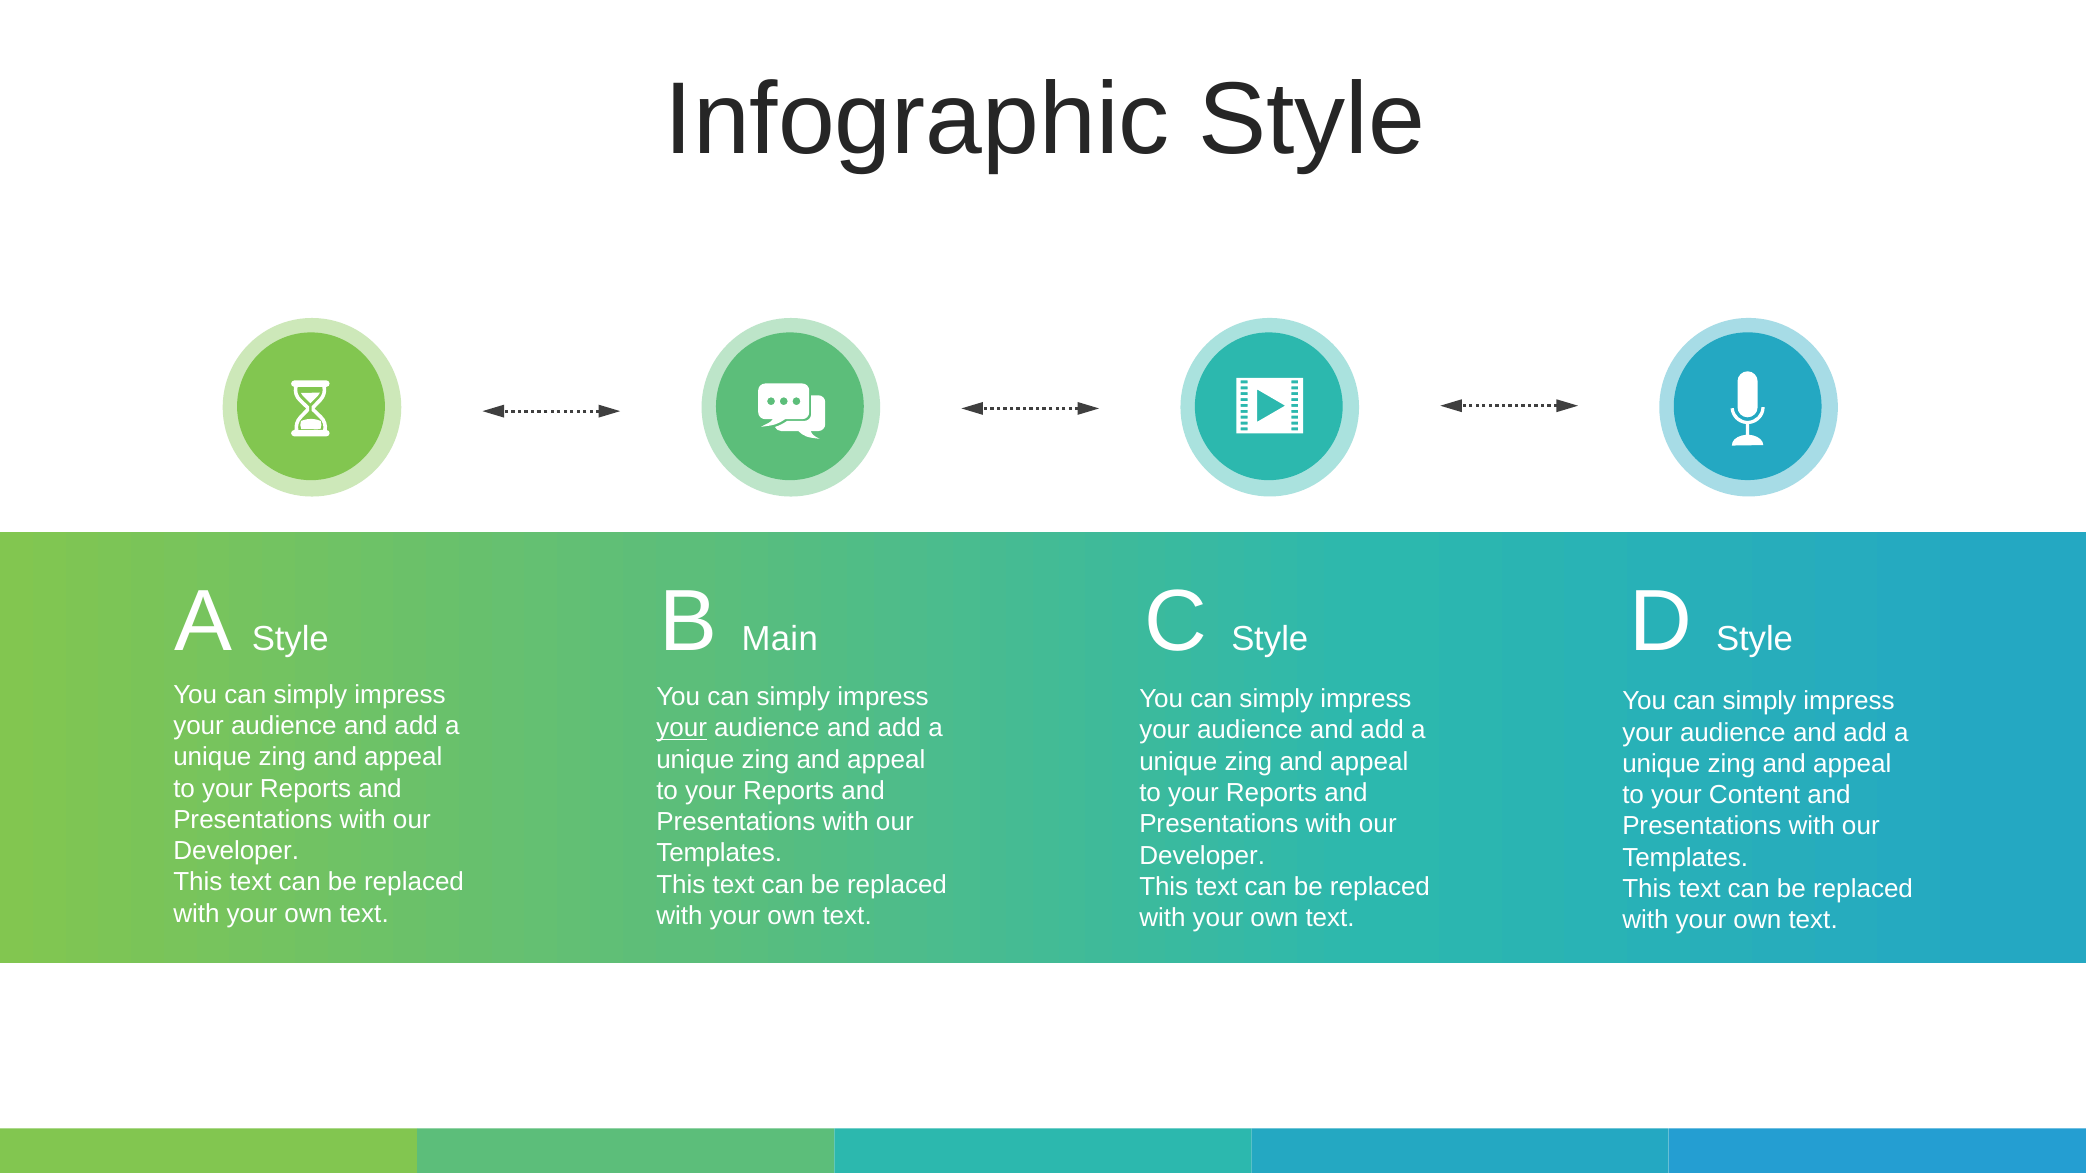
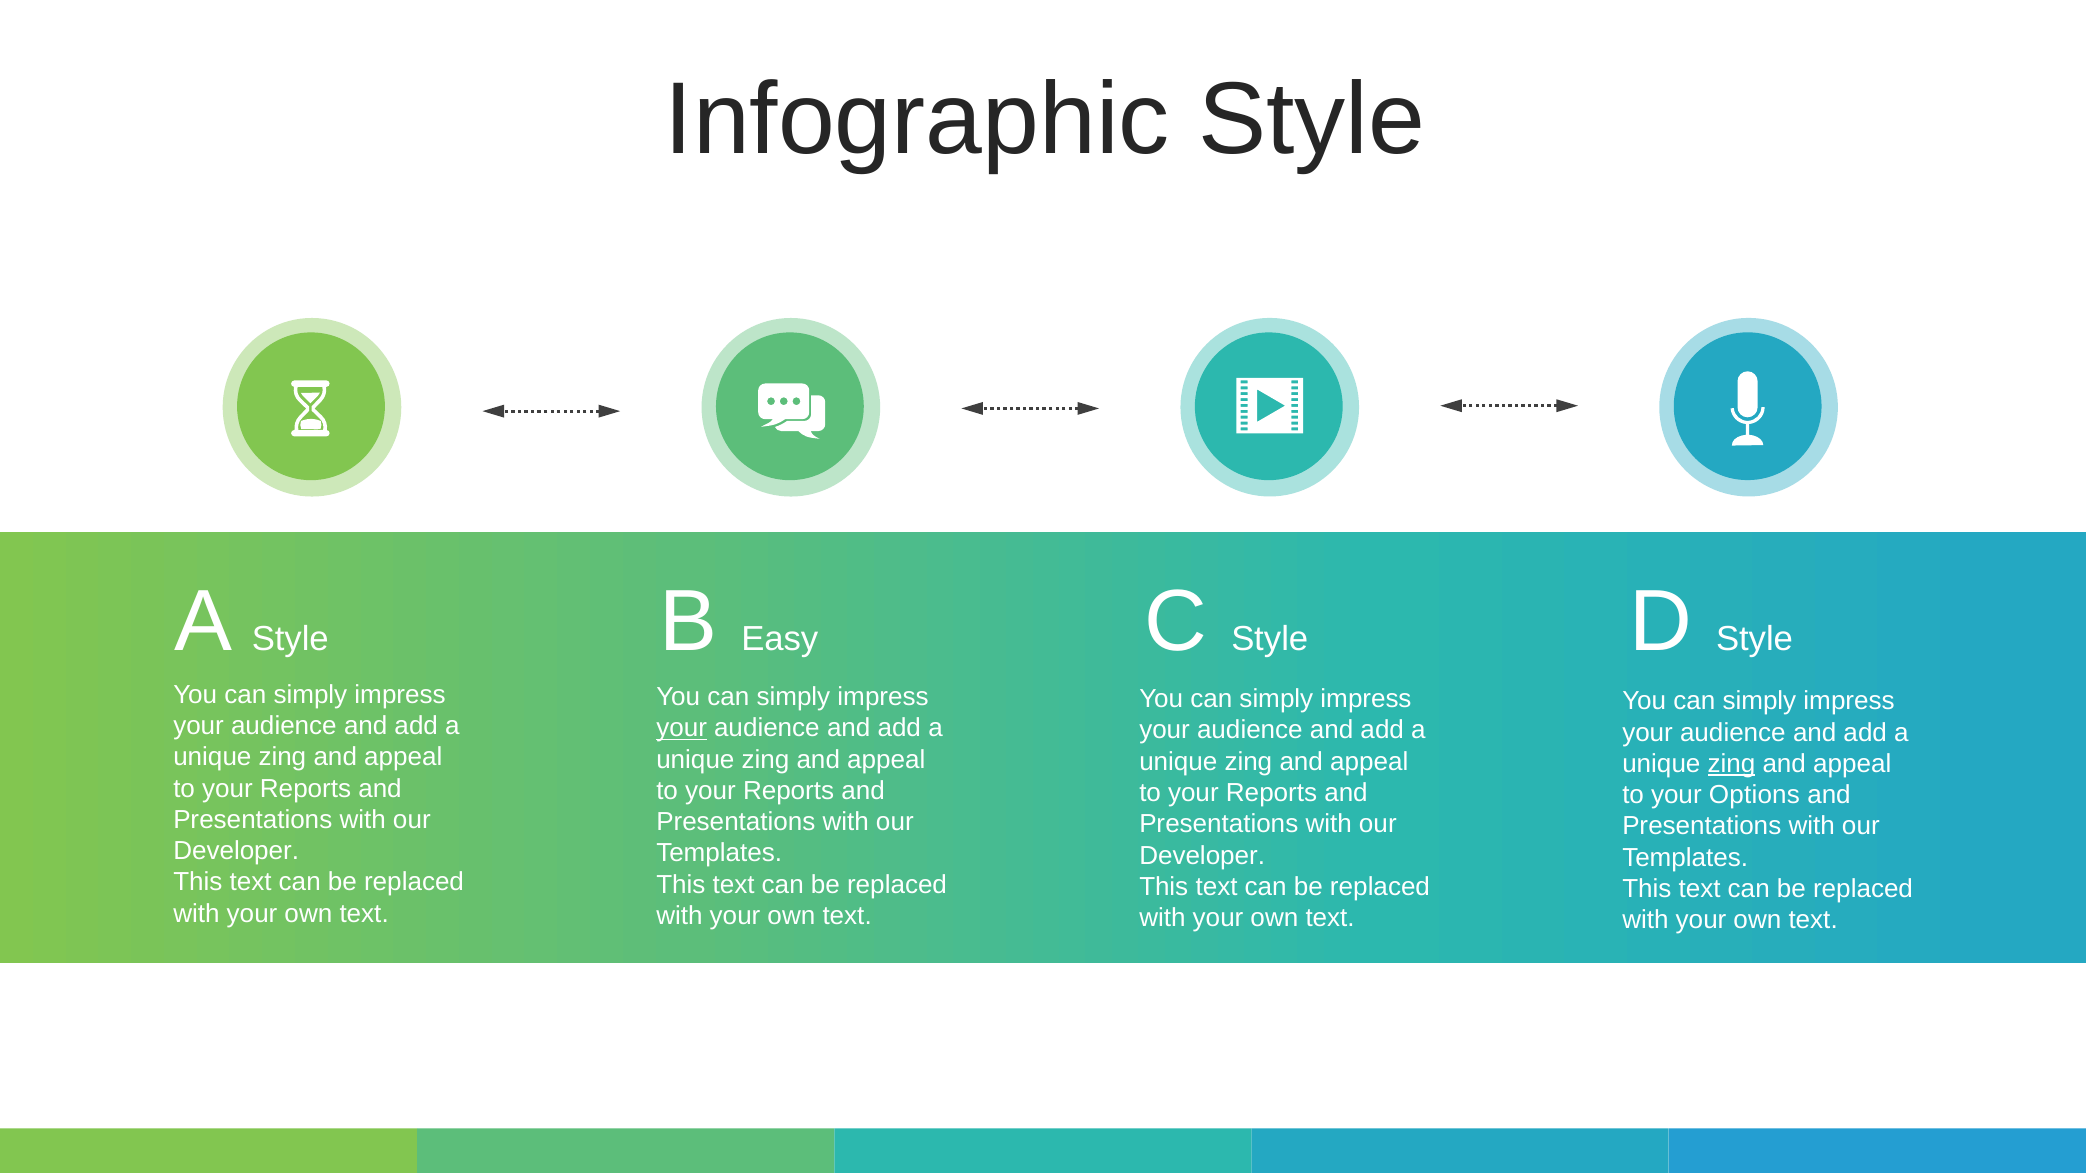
Main: Main -> Easy (780, 639)
zing underline: none -> present (1731, 764)
Content: Content -> Options (1754, 795)
